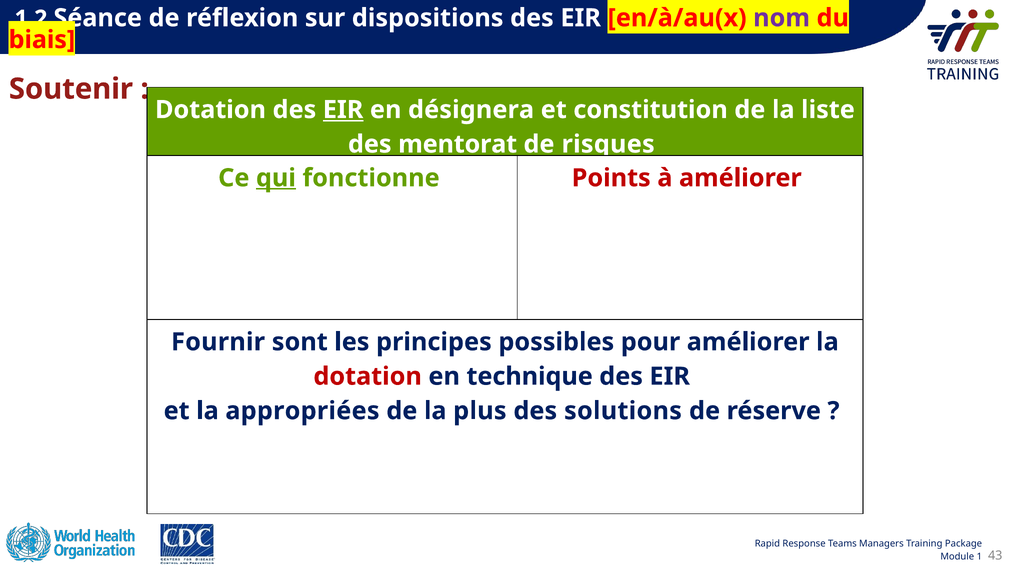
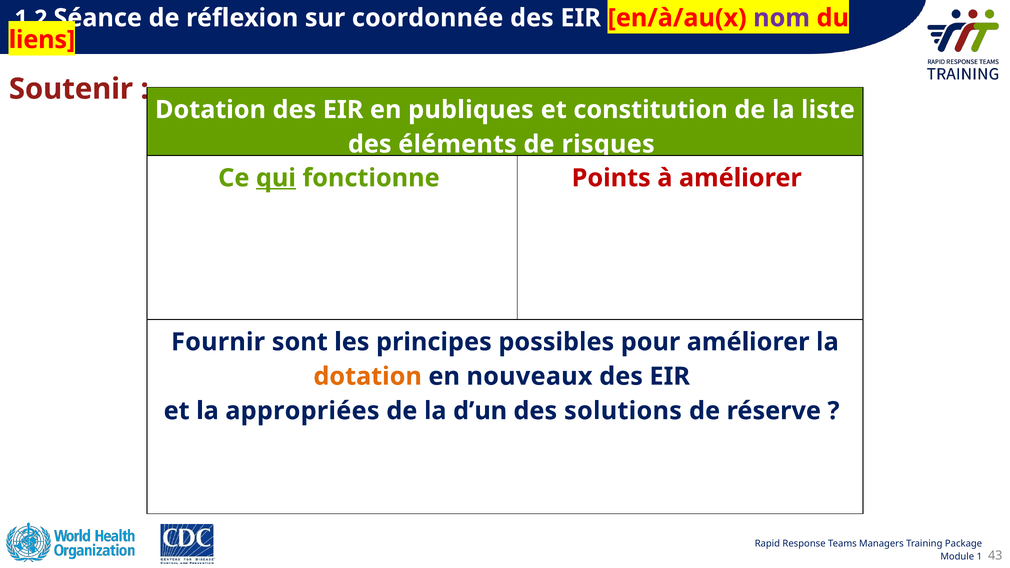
dispositions: dispositions -> coordonnée (428, 18)
biais: biais -> liens (42, 40)
EIR underline: present -> none (343, 110)
désignera: désignera -> publiques (471, 110)
mentorat: mentorat -> éléments (457, 144)
dotation colour: red -> orange (368, 376)
technique: technique -> nouveaux (529, 376)
plus: plus -> dʼun (480, 411)
